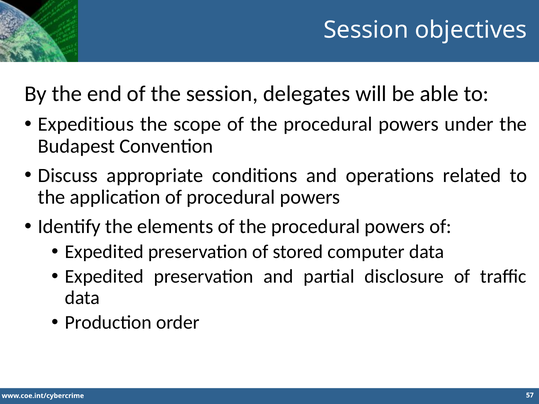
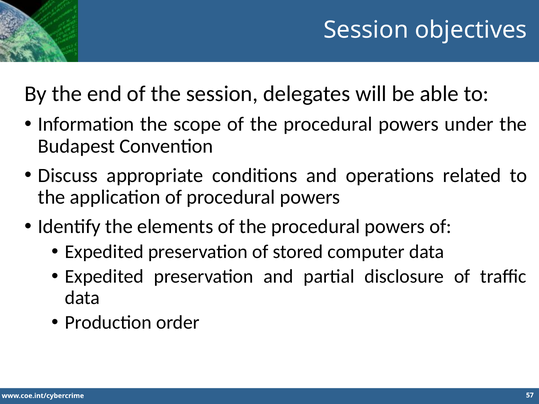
Expeditious: Expeditious -> Information (86, 124)
